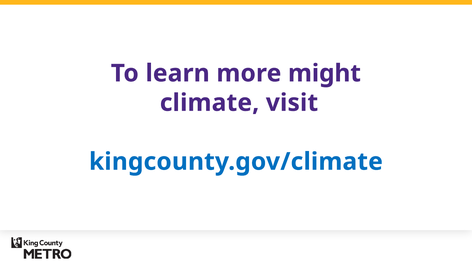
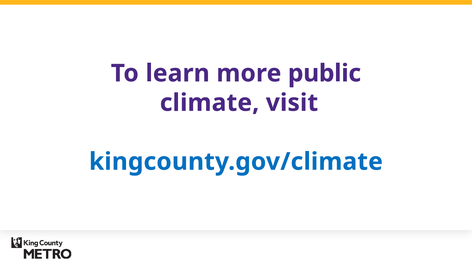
might: might -> public (325, 73)
